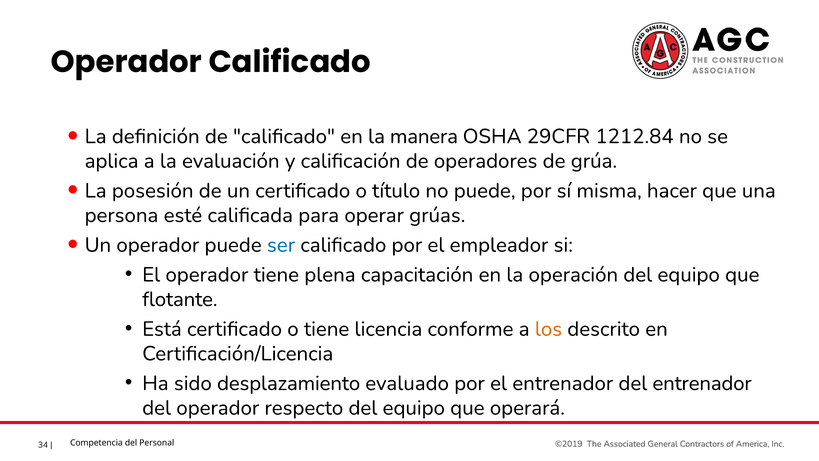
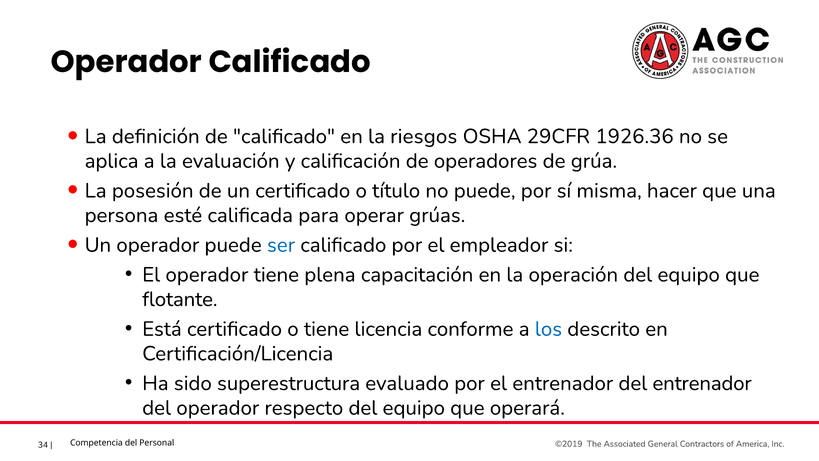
manera: manera -> riesgos (424, 136)
1212.84: 1212.84 -> 1926.36 (635, 136)
los colour: orange -> blue (548, 329)
desplazamiento: desplazamiento -> superestructura (289, 383)
